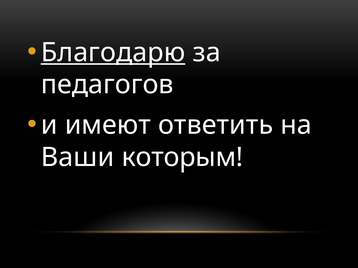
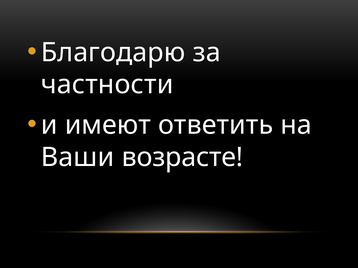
Благодарю underline: present -> none (113, 53)
педагогов: педагогов -> частности (107, 85)
которым: которым -> возрасте (182, 158)
